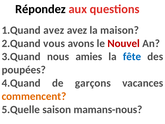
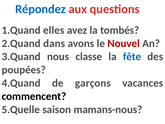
Répondez colour: black -> blue (40, 9)
1.Quand avez: avez -> elles (54, 30)
maison: maison -> tombés (120, 30)
vous: vous -> dans (54, 43)
amies: amies -> classe (89, 56)
commencent colour: orange -> black (34, 96)
